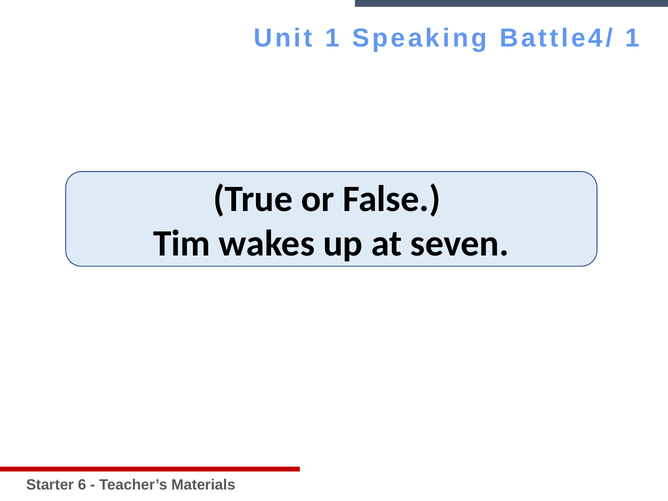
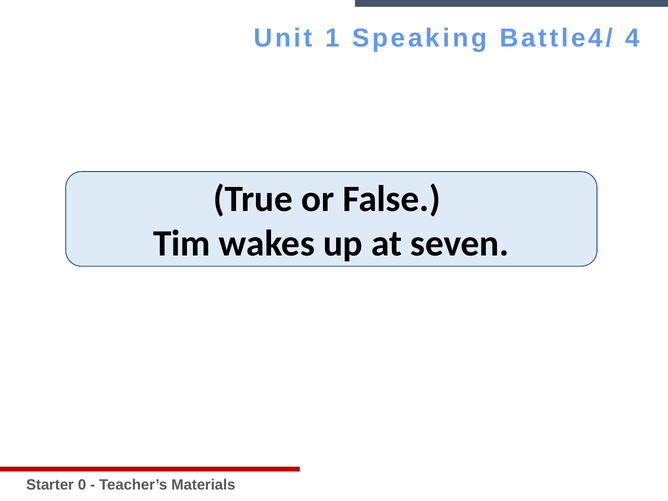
Battle4/ 1: 1 -> 4 (633, 38)
6: 6 -> 0 (82, 485)
